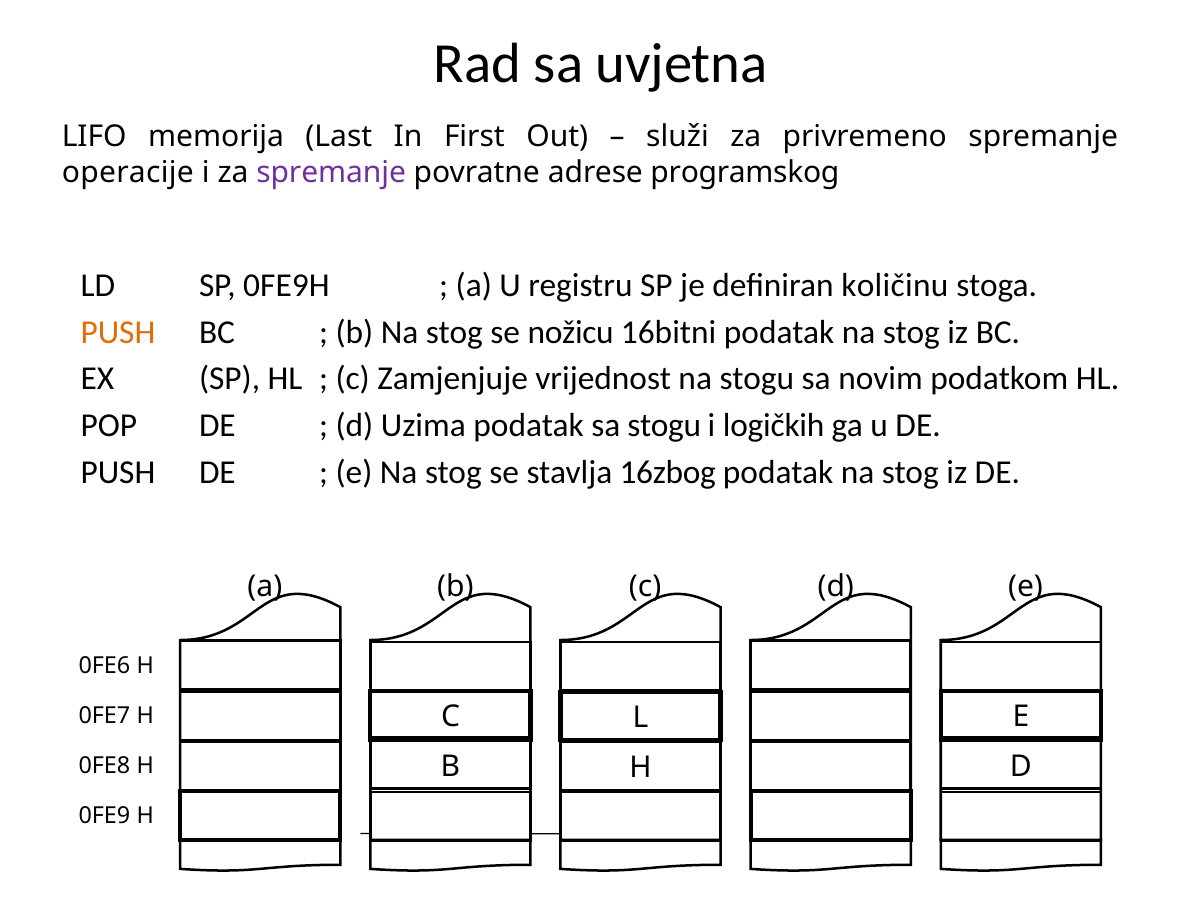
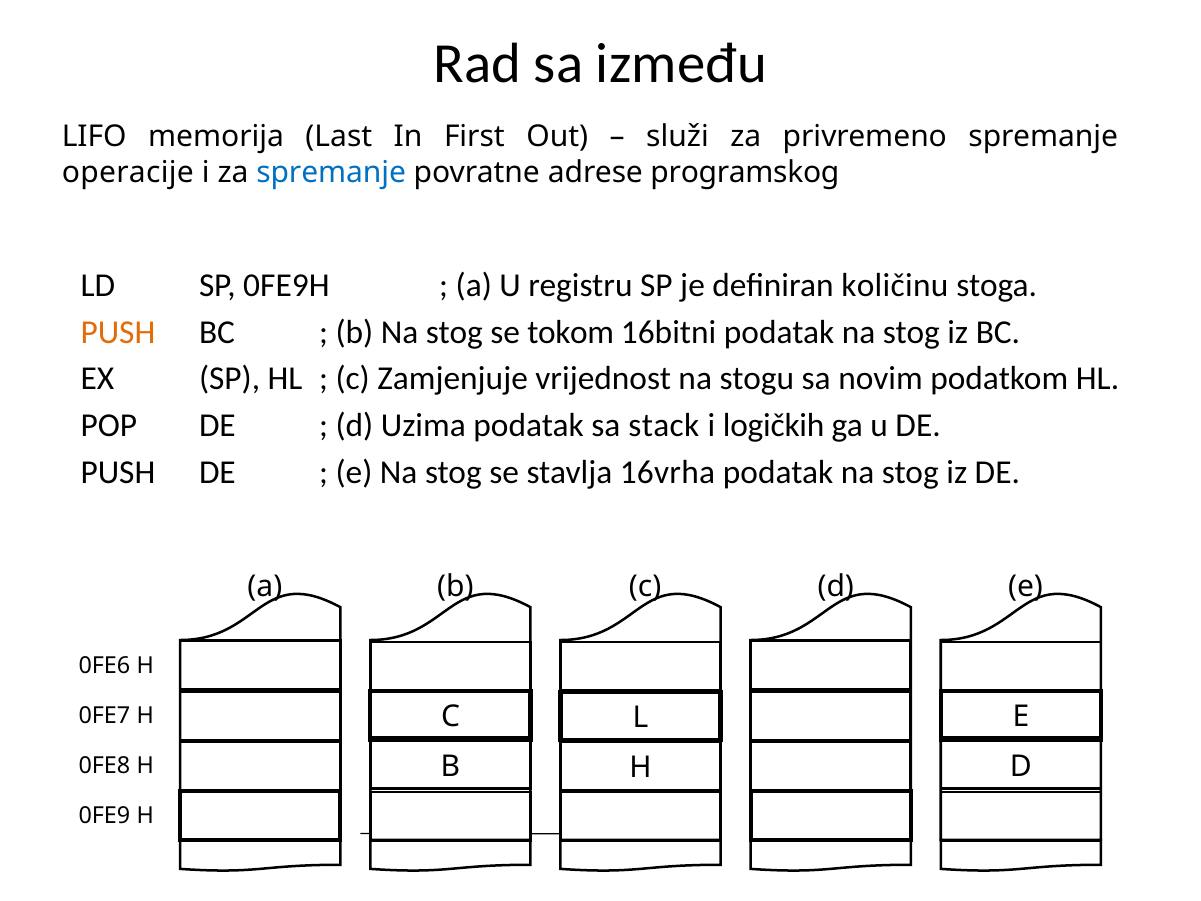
uvjetna: uvjetna -> između (681, 64)
spremanje colour: purple -> blue (331, 172)
nožicu: nožicu -> tokom (571, 332)
sa stogu: stogu -> stack (664, 425)
16zbog: 16zbog -> 16vrha (667, 472)
